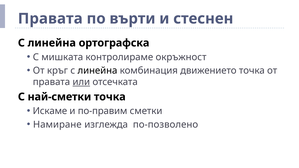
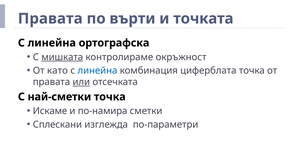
стеснен: стеснен -> точката (203, 19)
мишката underline: none -> present (62, 57)
кръг: кръг -> като (57, 71)
линейна colour: black -> blue (97, 71)
движението: движението -> циферблата (208, 71)
по-правим: по-правим -> по-намира (103, 111)
Намиране: Намиране -> Сплескани (57, 125)
по-позволено: по-позволено -> по-параметри (166, 125)
